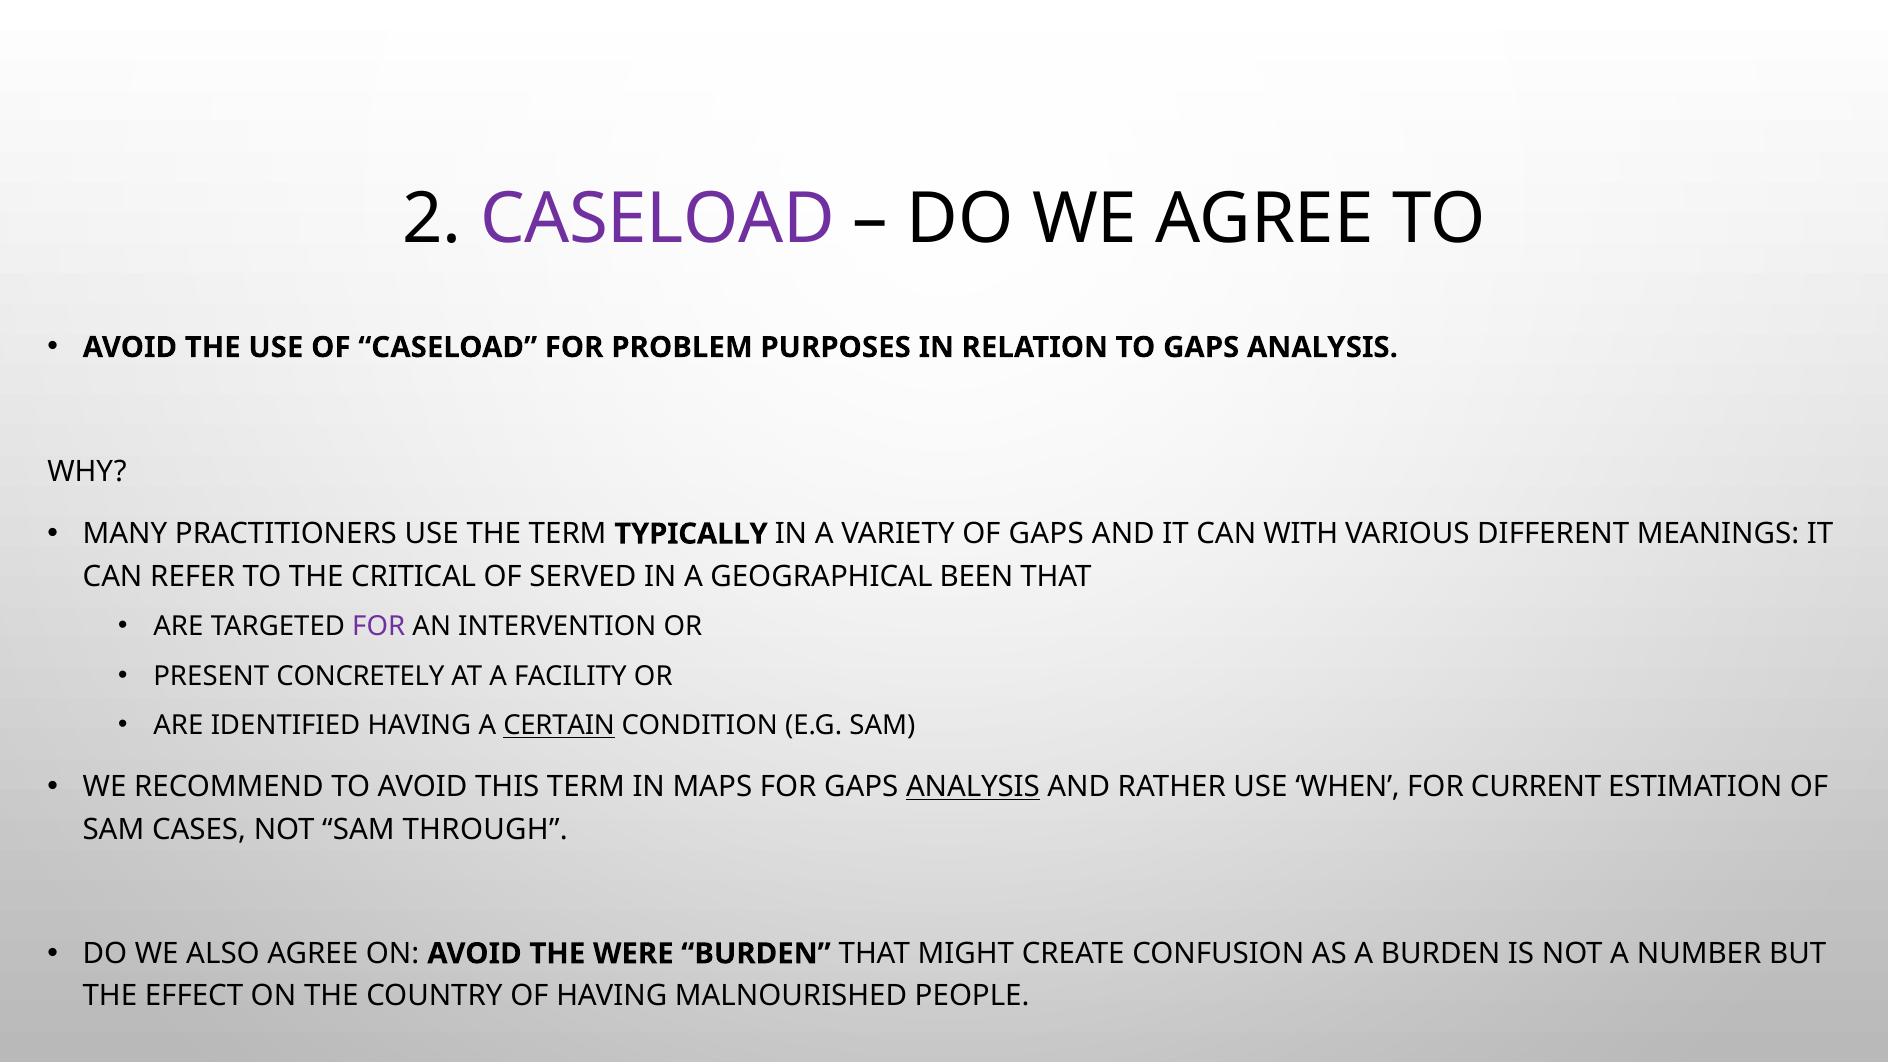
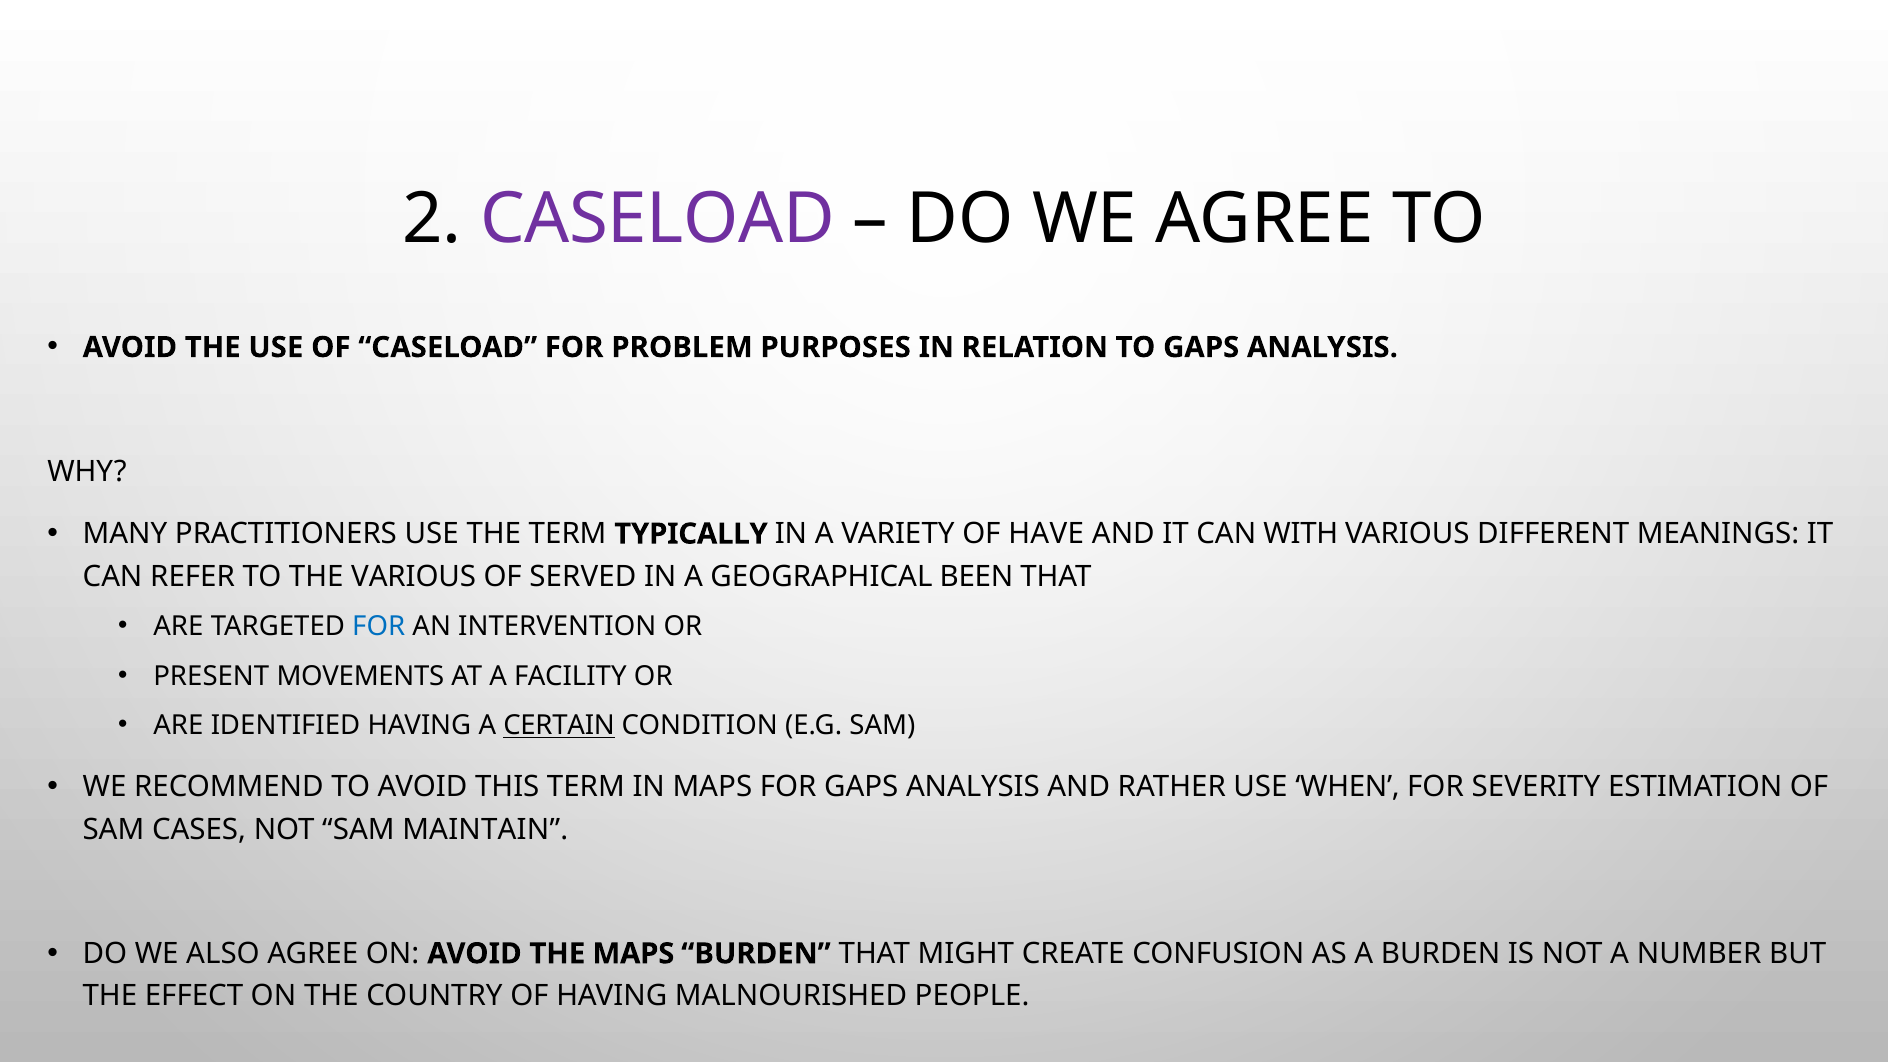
OF GAPS: GAPS -> HAVE (1046, 534)
THE CRITICAL: CRITICAL -> VARIOUS (414, 576)
FOR colour: purple -> blue (379, 627)
CONCRETELY: CONCRETELY -> MOVEMENTS (360, 676)
ANALYSIS underline: present -> none (973, 787)
CURRENT: CURRENT -> SEVERITY (1536, 787)
THROUGH: THROUGH -> MAINTAIN (485, 829)
THE WERE: WERE -> MAPS (633, 954)
